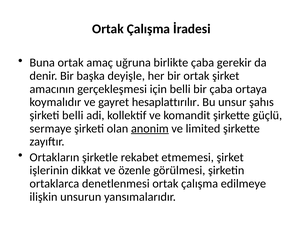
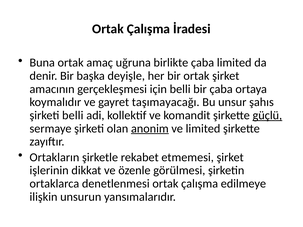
çaba gerekir: gerekir -> limited (234, 63)
hesaplattırılır: hesaplattırılır -> taşımayacağı (166, 102)
güçlü underline: none -> present (267, 115)
